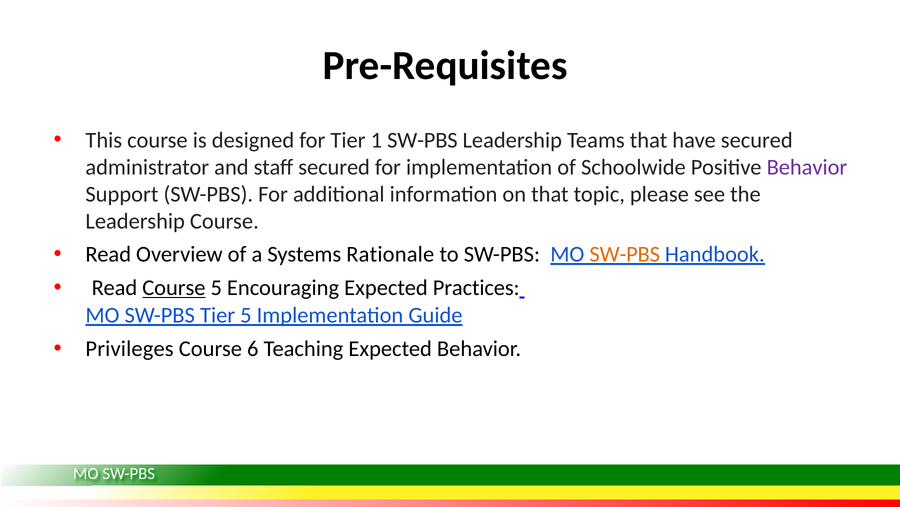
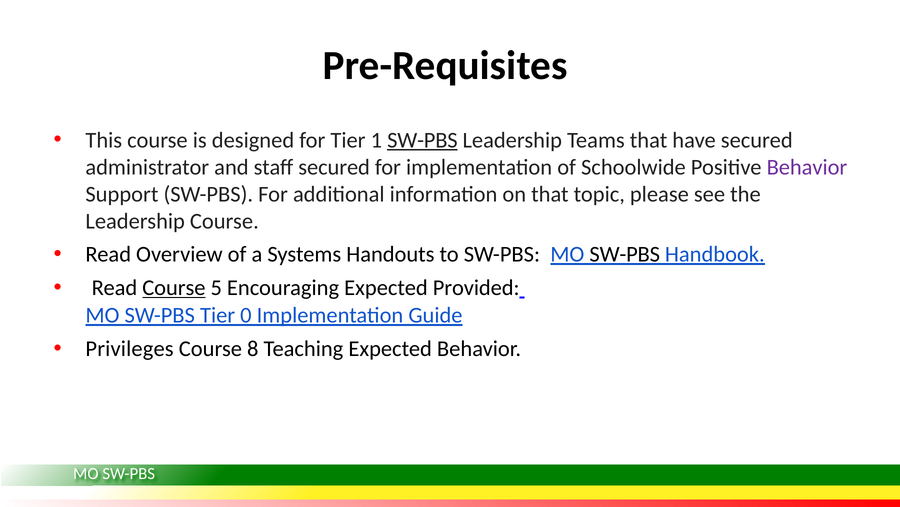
SW-PBS underline: none -> present (422, 140)
Rationale: Rationale -> Handouts (390, 254)
SW-PBS colour: orange -> black (625, 254)
Practices: Practices -> Provided (476, 287)
Tier 5: 5 -> 0 (246, 315)
6: 6 -> 8 (253, 348)
